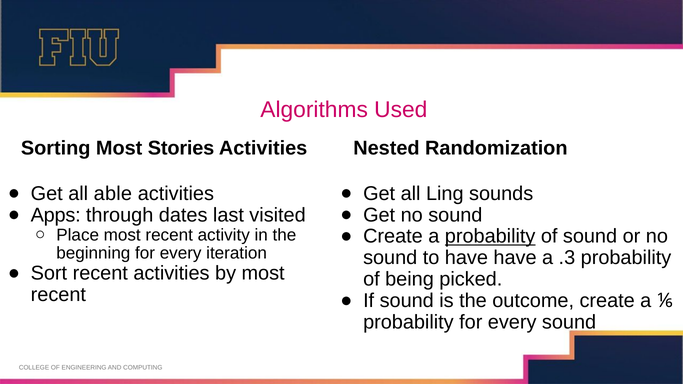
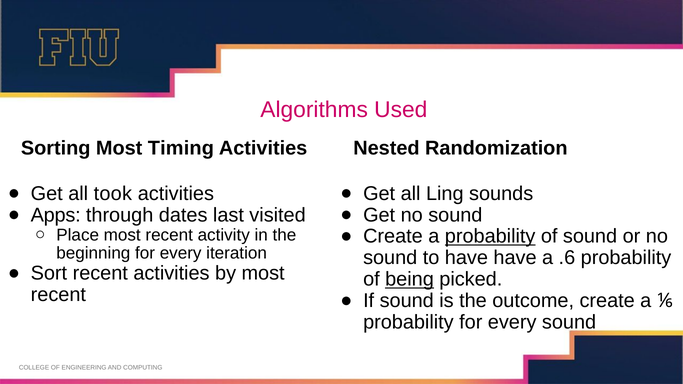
Stories: Stories -> Timing (181, 148)
able: able -> took (113, 194)
.3: .3 -> .6 (567, 258)
being underline: none -> present (410, 279)
